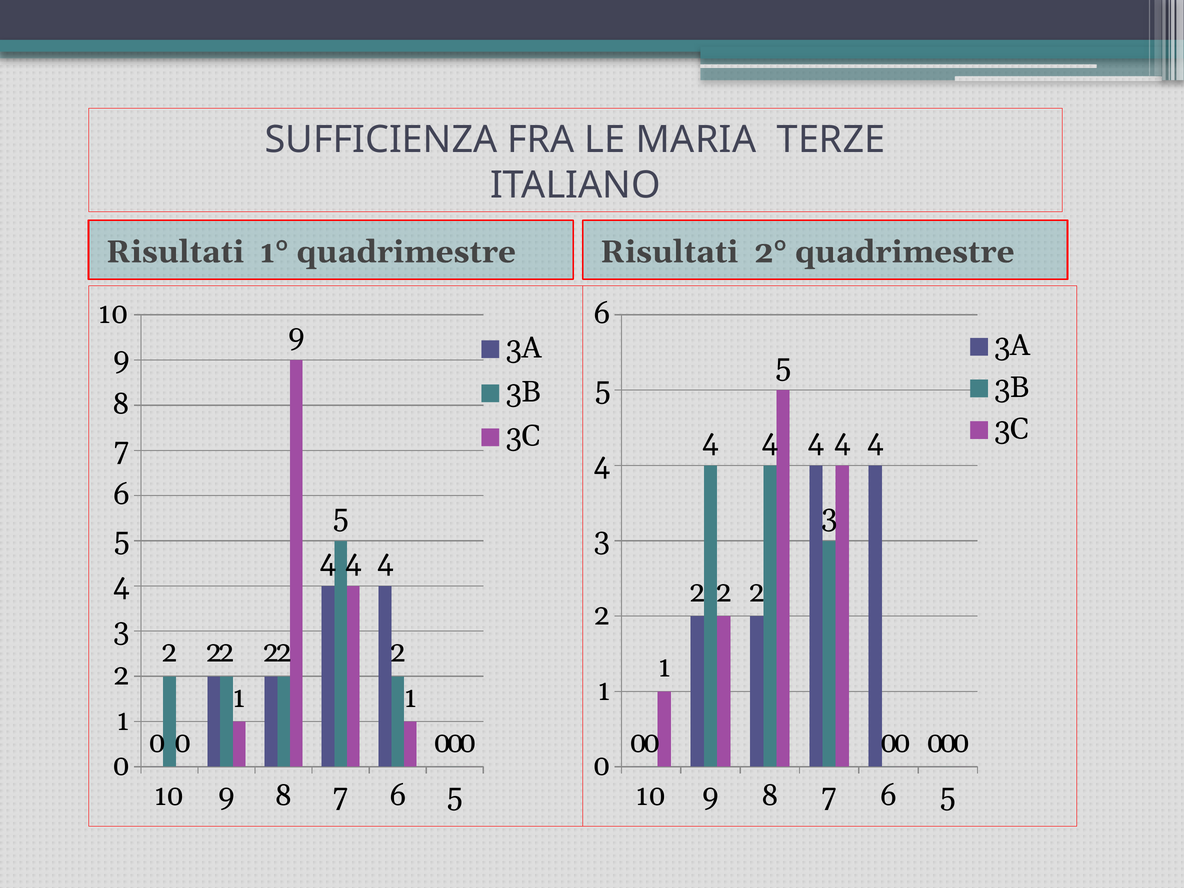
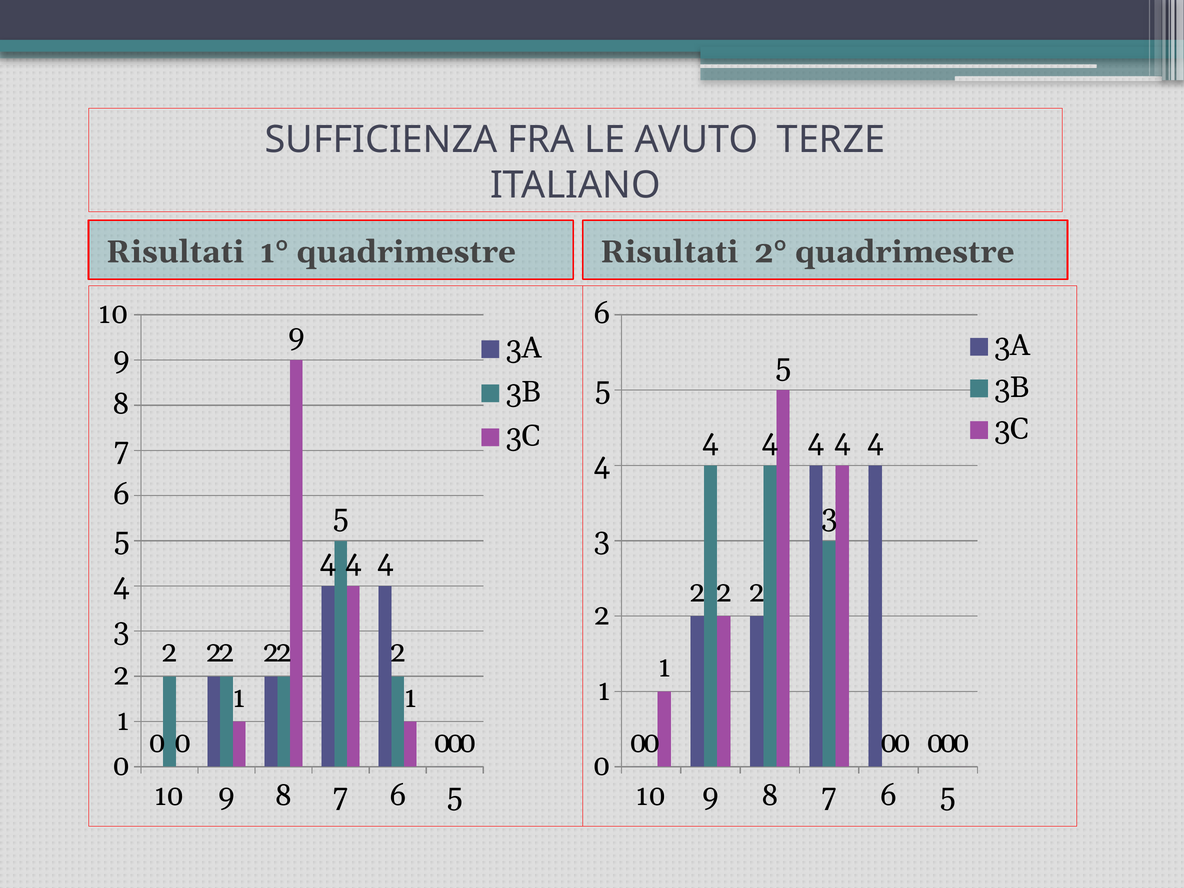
MARIA: MARIA -> AVUTO (696, 140)
